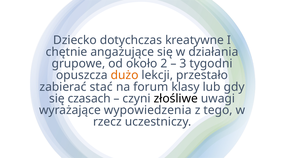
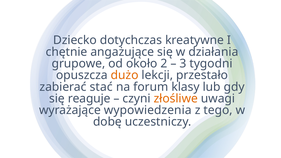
czasach: czasach -> reaguje (89, 99)
złośliwe colour: black -> orange (176, 99)
rzecz: rzecz -> dobę (107, 122)
